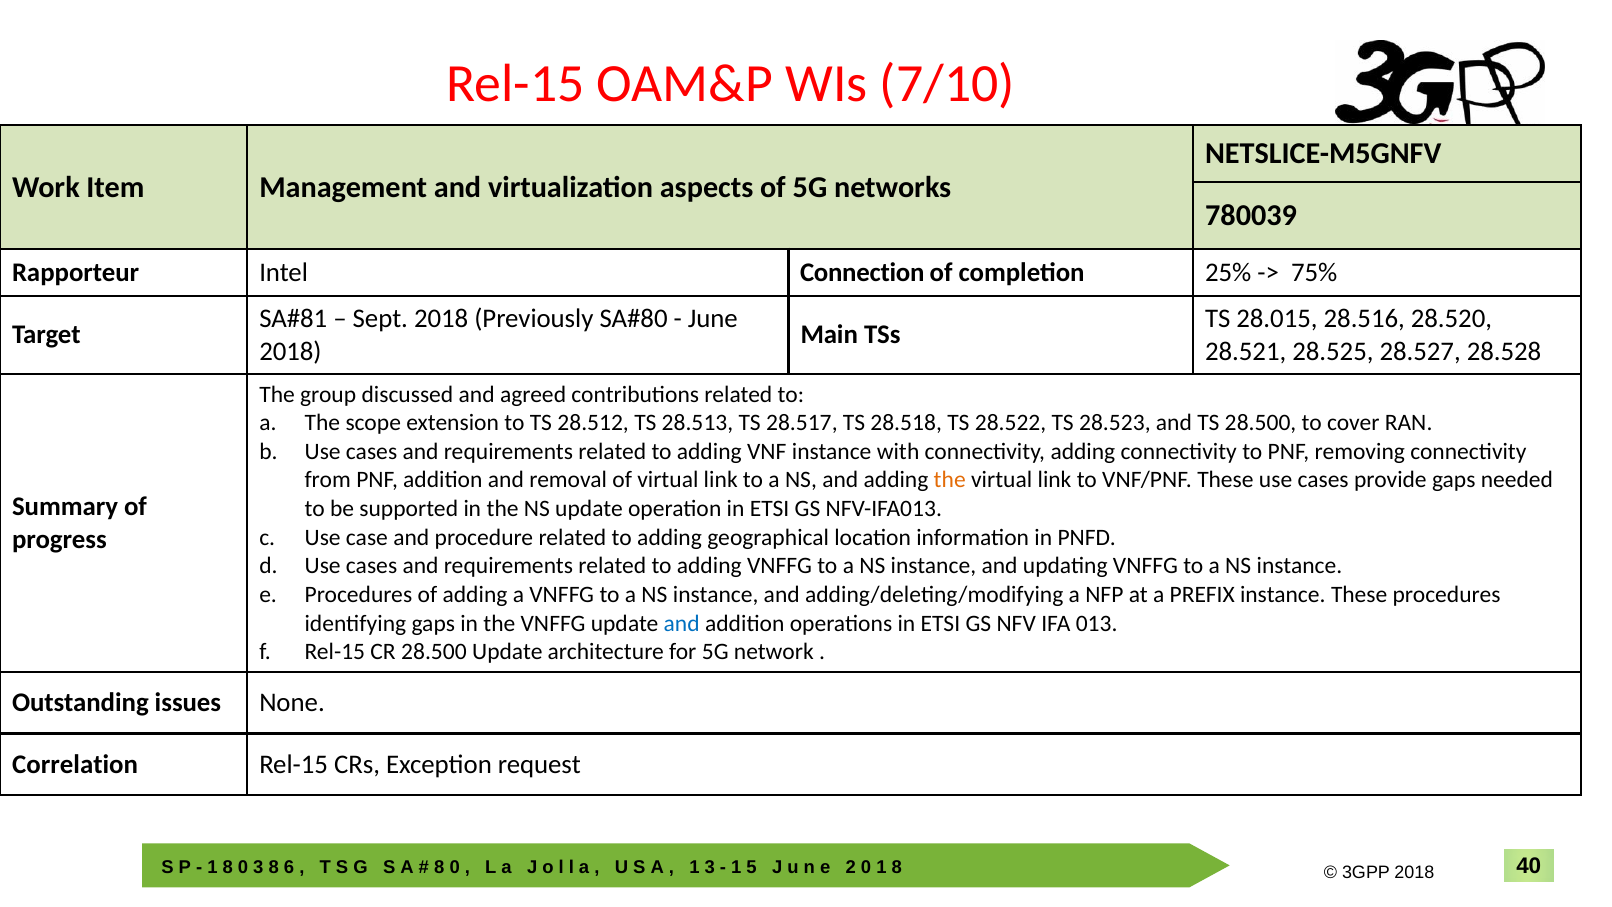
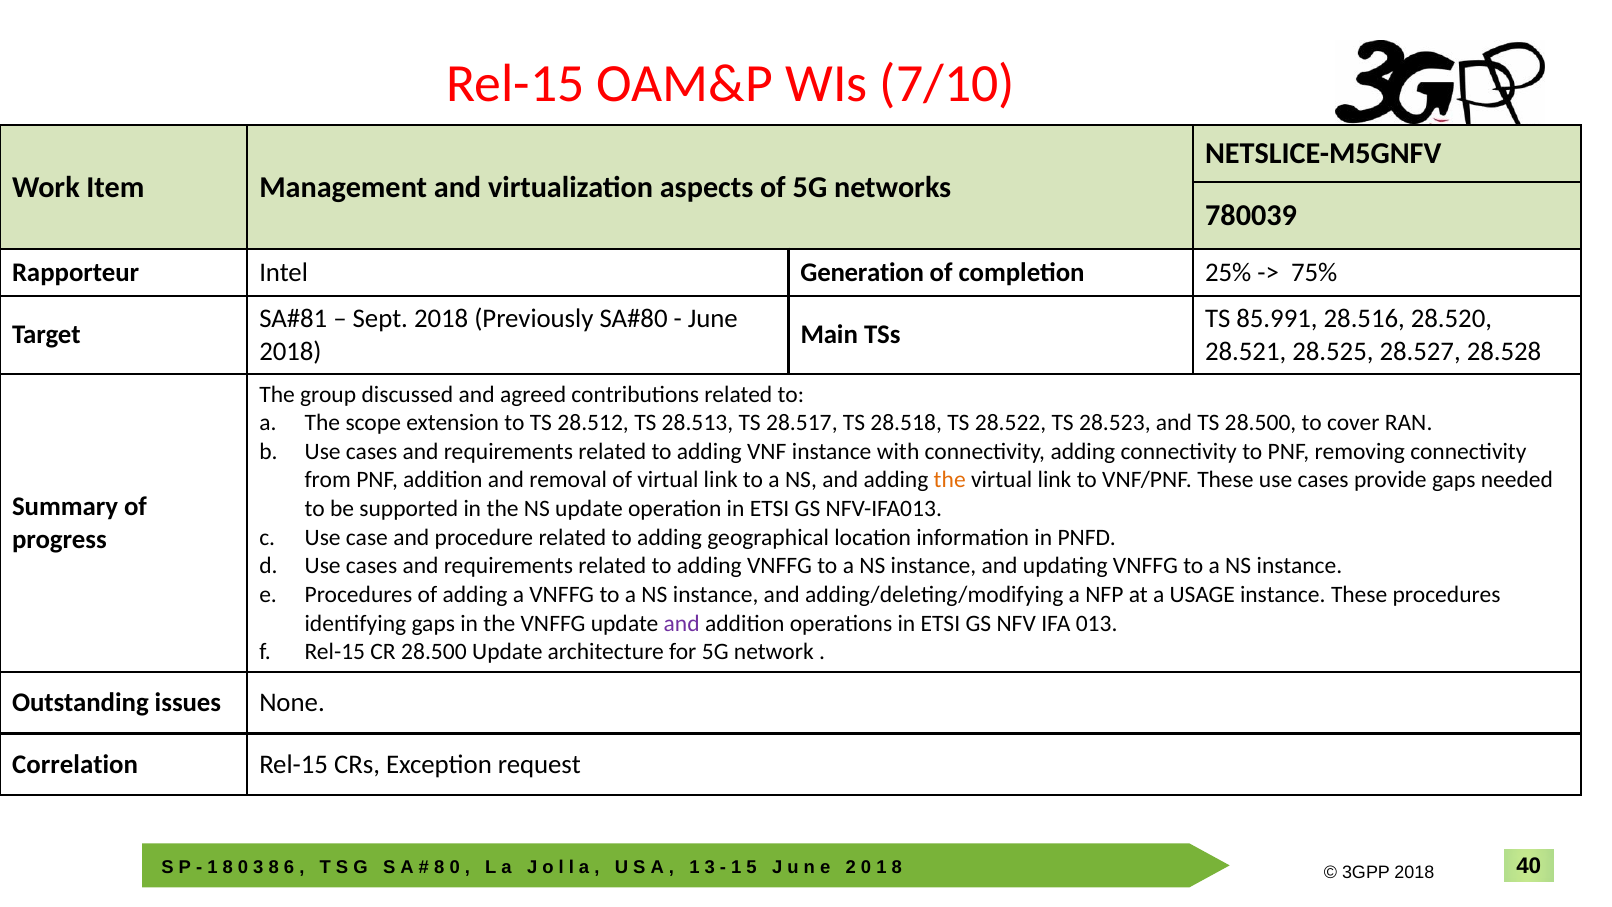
Connection: Connection -> Generation (862, 272)
28.015: 28.015 -> 85.991 (1277, 319)
PREFIX: PREFIX -> USAGE (1202, 594)
and colour: blue -> purple (682, 623)
